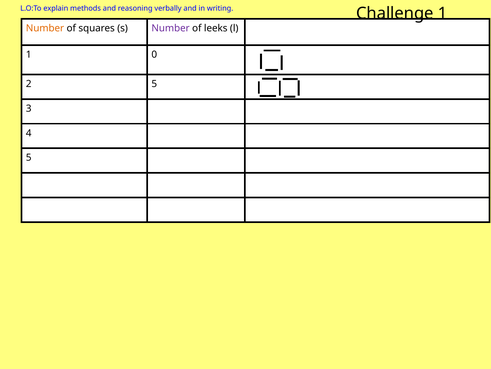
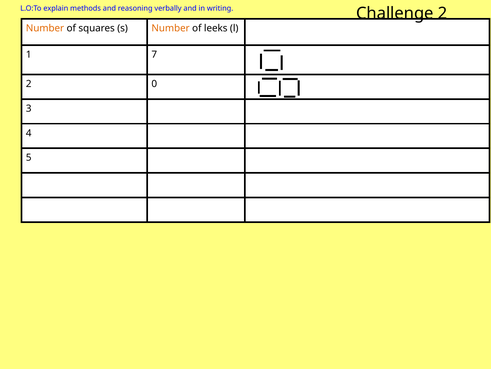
Challenge 1: 1 -> 2 (443, 13)
Number colour: purple -> orange (171, 28)
0: 0 -> 7 (154, 55)
2 5: 5 -> 0 (154, 84)
